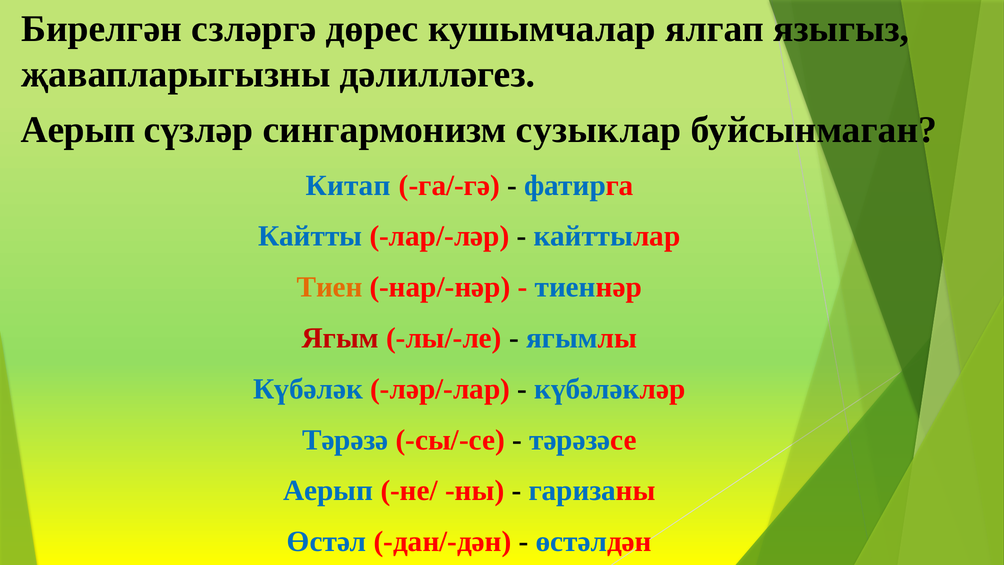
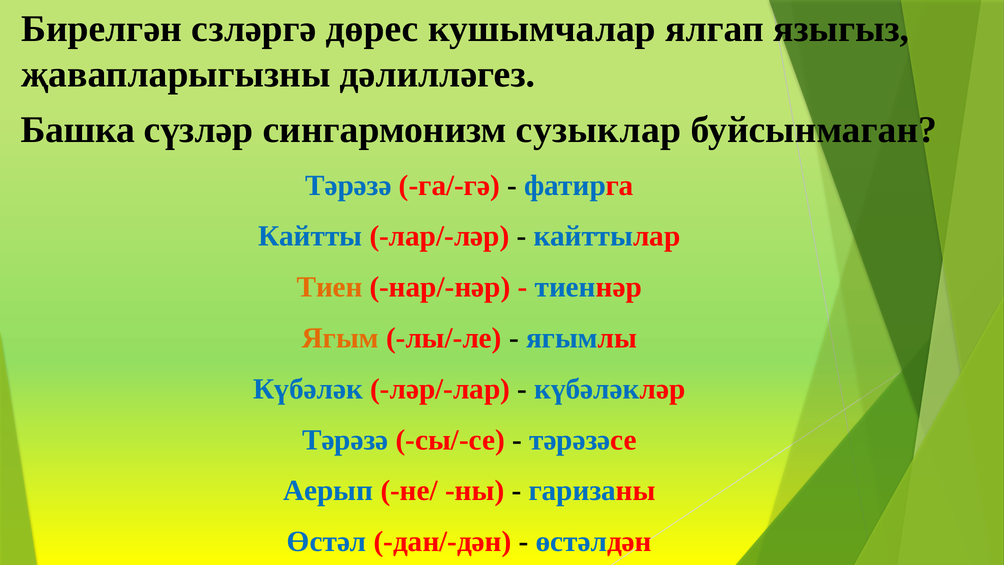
Аерып: Аерып -> Башка (78, 130)
Китап: Китап -> Тәрәзә (348, 185)
Ягым colour: red -> orange (340, 338)
